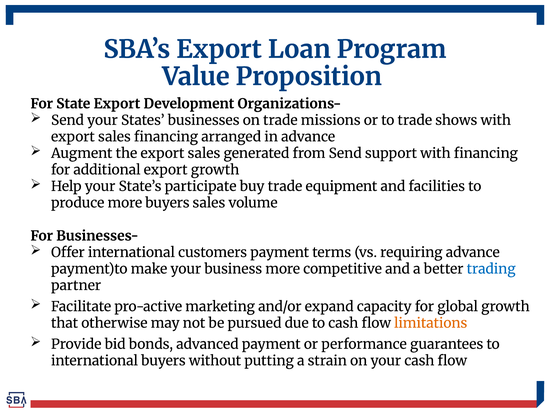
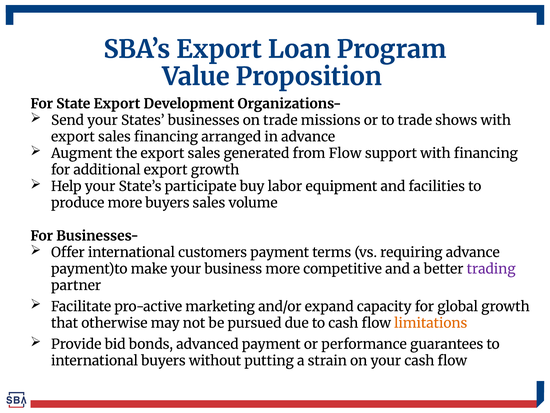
from Send: Send -> Flow (345, 153)
buy trade: trade -> labor (285, 186)
trading colour: blue -> purple (491, 269)
